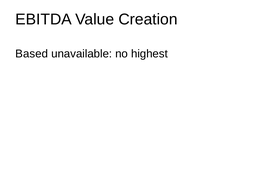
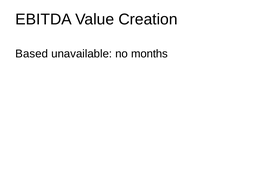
highest: highest -> months (149, 54)
